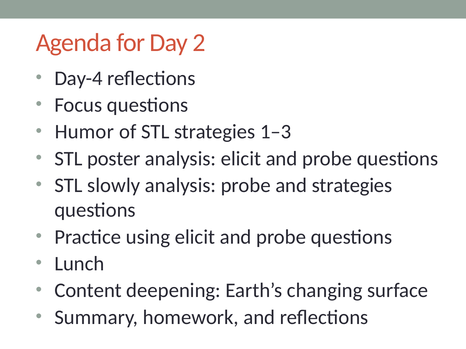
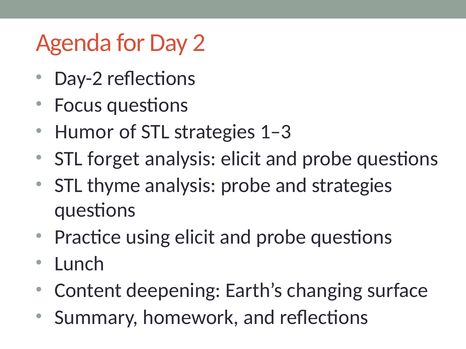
Day-4: Day-4 -> Day-2 (78, 78)
poster: poster -> forget (114, 159)
slowly: slowly -> thyme (114, 186)
